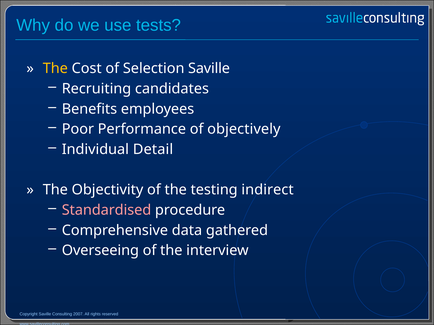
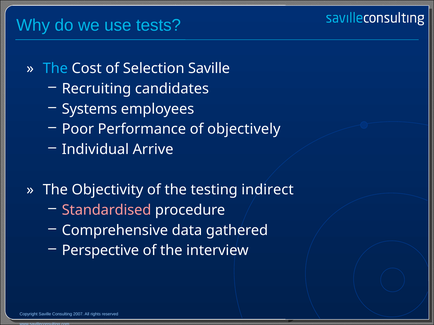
The colour: yellow -> light blue (55, 69)
Benefits: Benefits -> Systems (89, 109)
Detail: Detail -> Arrive (153, 150)
Overseeing: Overseeing -> Perspective (100, 251)
